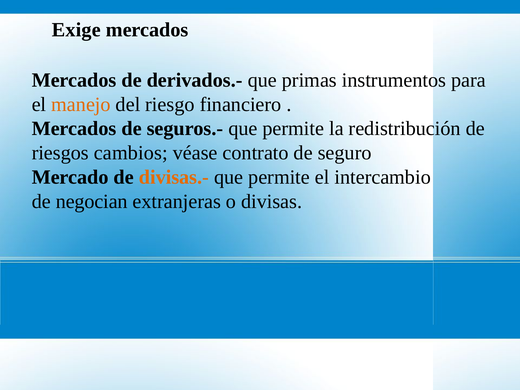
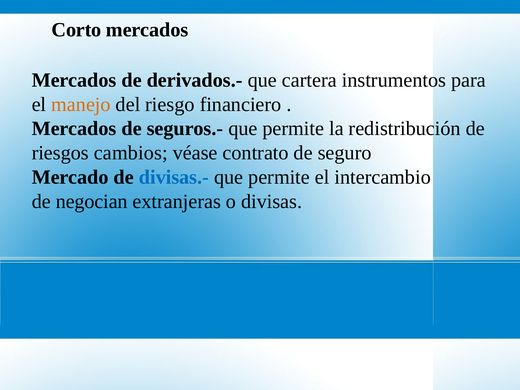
Exige: Exige -> Corto (76, 30)
primas: primas -> cartera (309, 80)
divisas.- colour: orange -> blue (174, 177)
